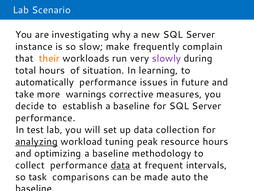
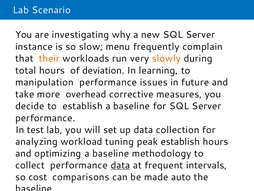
make: make -> menu (118, 46)
slowly colour: purple -> orange (166, 58)
situation: situation -> deviation (103, 70)
automatically: automatically -> manipulation (44, 82)
warnings: warnings -> overhead (86, 94)
analyzing underline: present -> none (36, 141)
peak resource: resource -> establish (180, 141)
task: task -> cost (38, 177)
